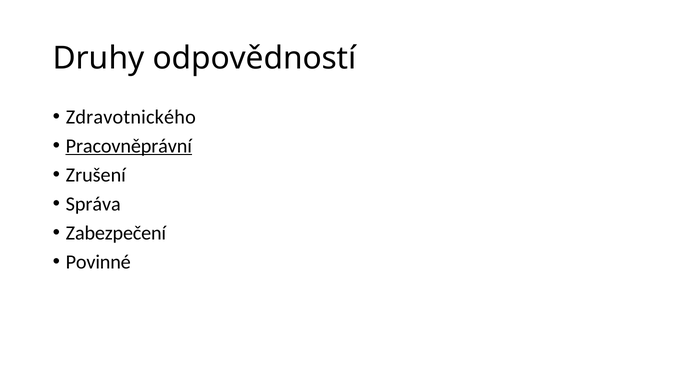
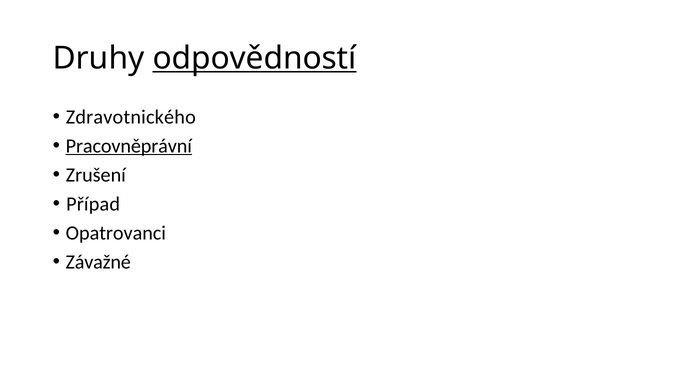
odpovědností underline: none -> present (255, 58)
Správa: Správa -> Případ (93, 204)
Zabezpečení: Zabezpečení -> Opatrovanci (116, 233)
Povinné: Povinné -> Závažné (98, 262)
